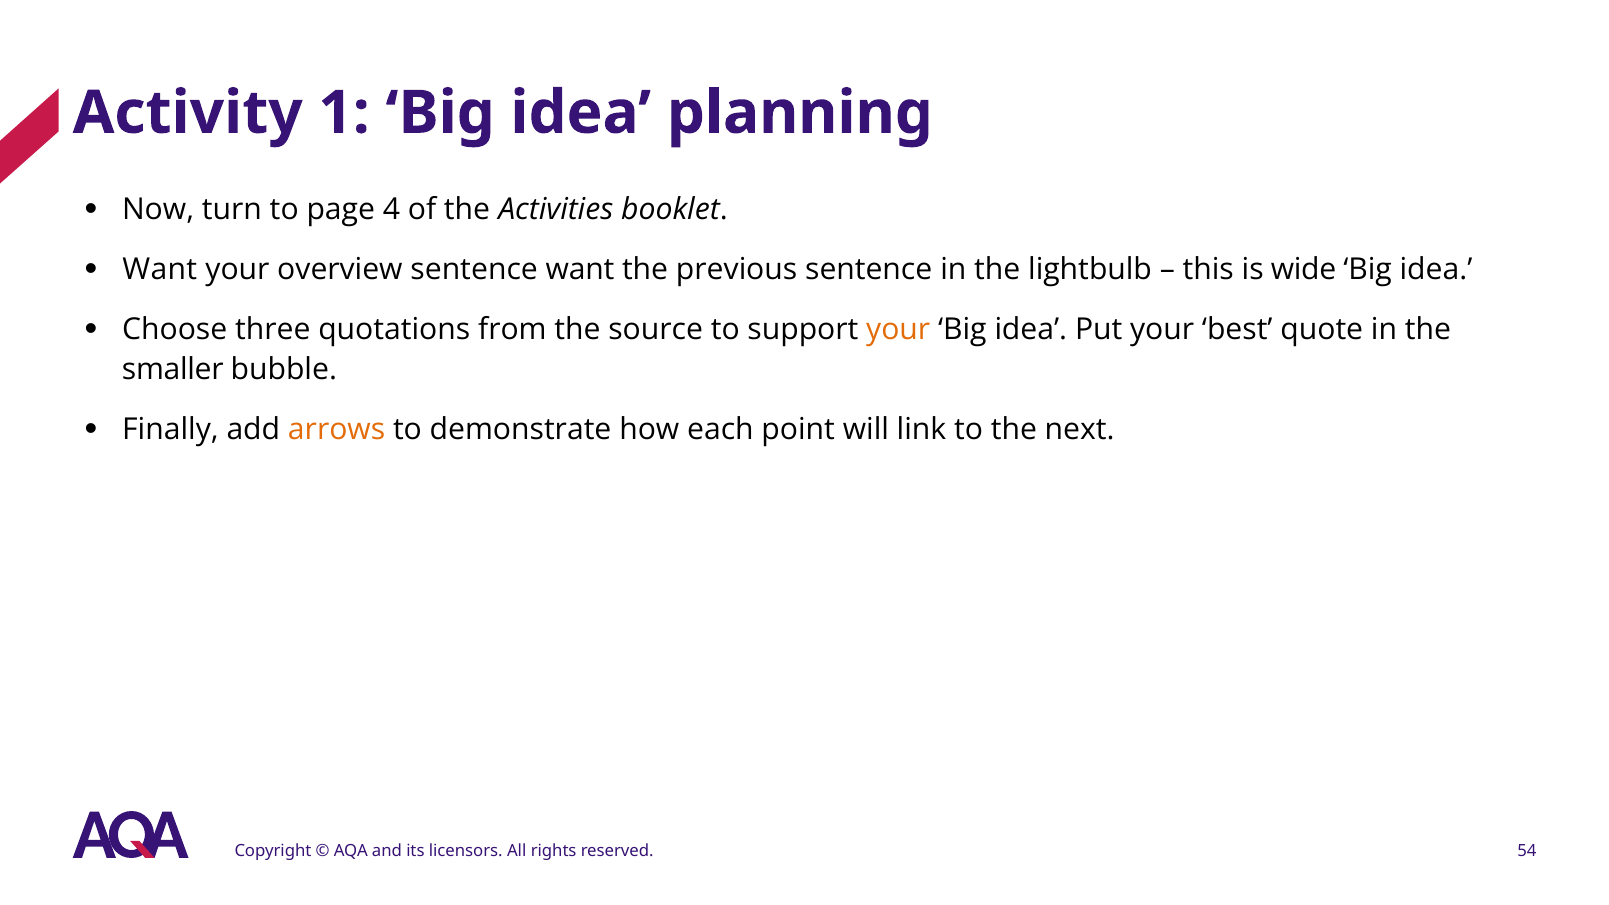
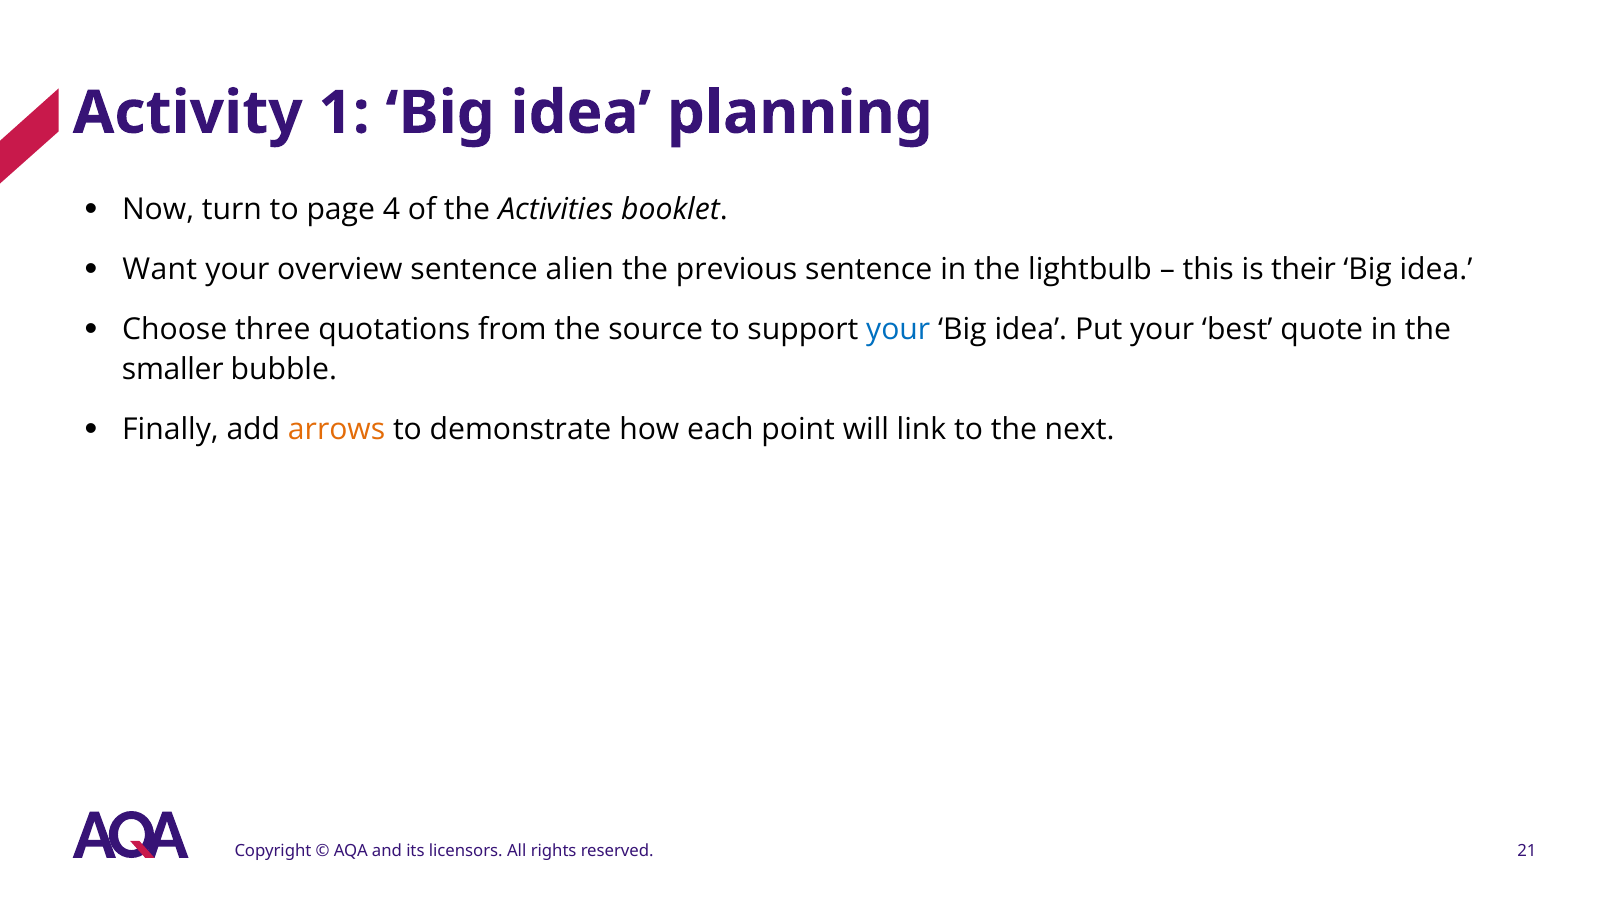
sentence want: want -> alien (580, 270)
wide: wide -> their (1304, 270)
your colour: orange -> blue (898, 330)
54: 54 -> 21 (1527, 851)
